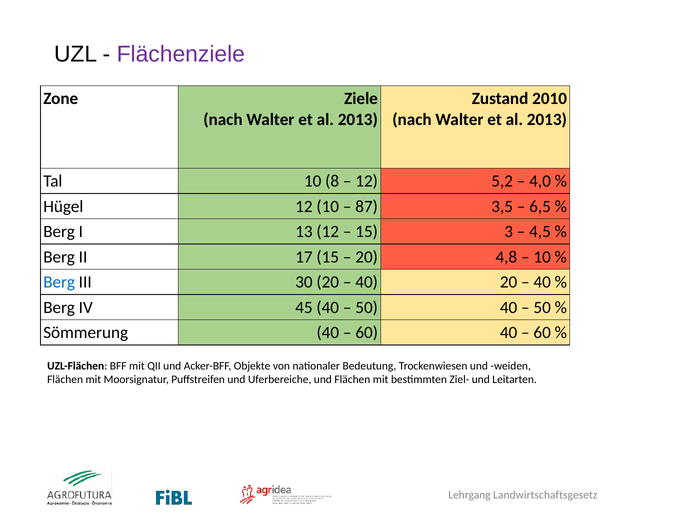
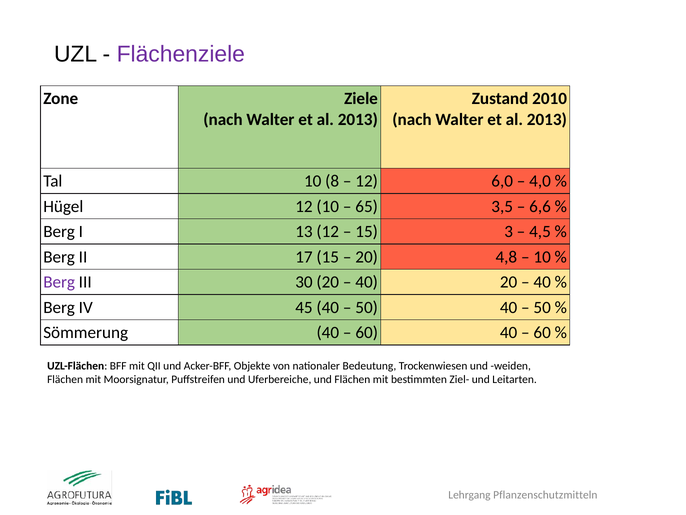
5,2: 5,2 -> 6,0 (502, 181)
87: 87 -> 65 (367, 206)
6,5: 6,5 -> 6,6 (540, 206)
Berg colour: blue -> purple (59, 282)
Landwirtschaftsgesetz: Landwirtschaftsgesetz -> Pflanzenschutzmitteln (545, 494)
